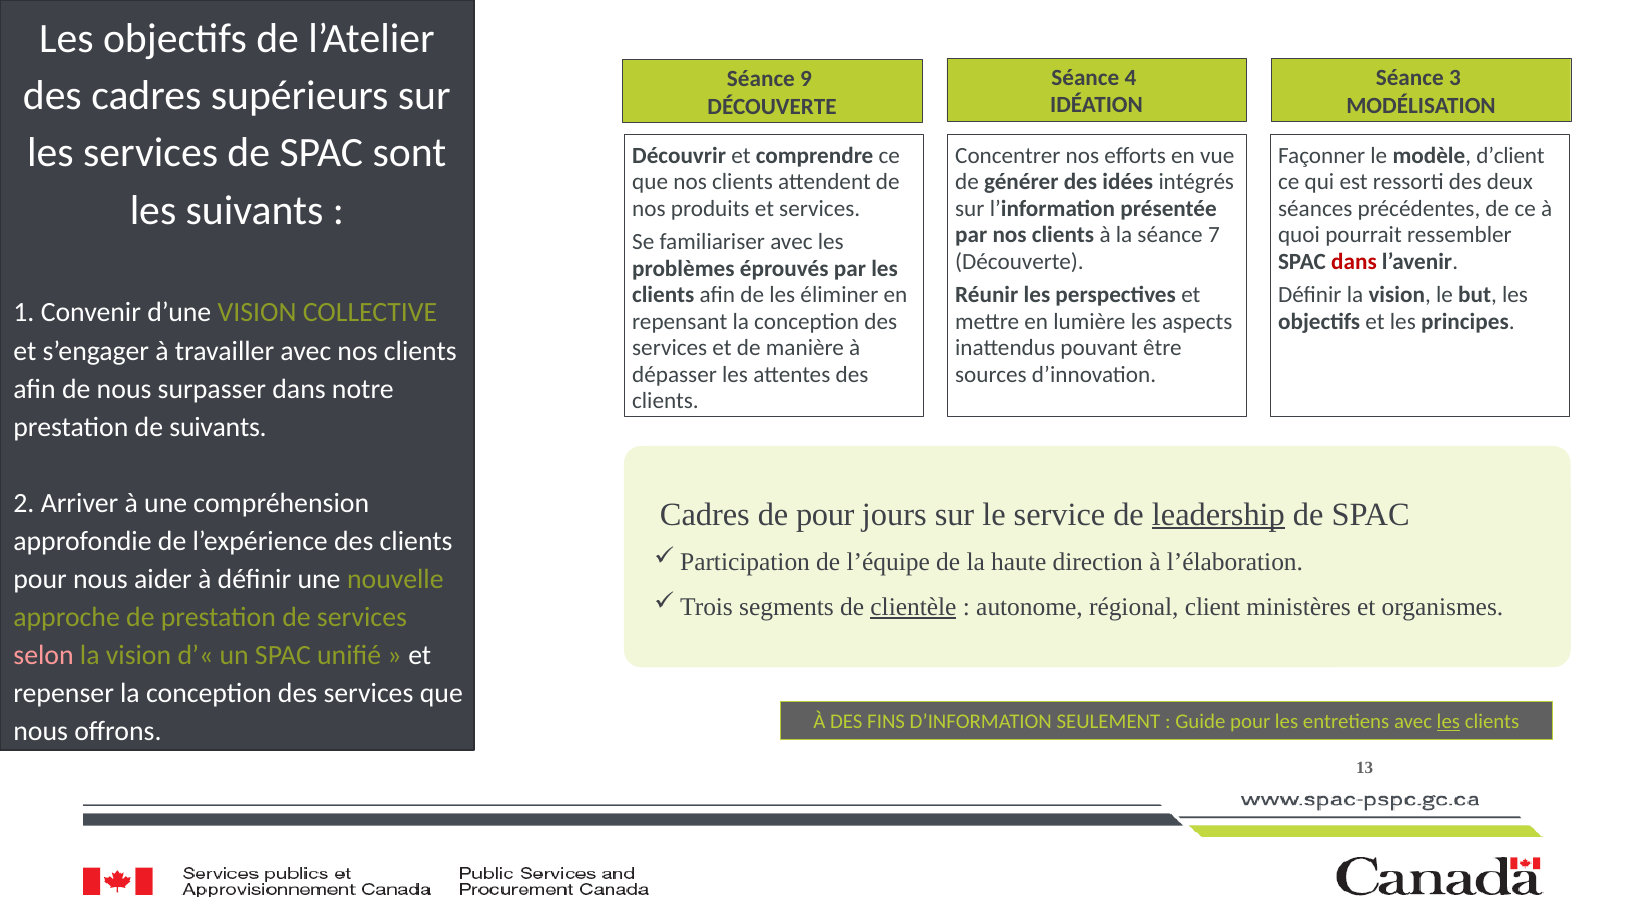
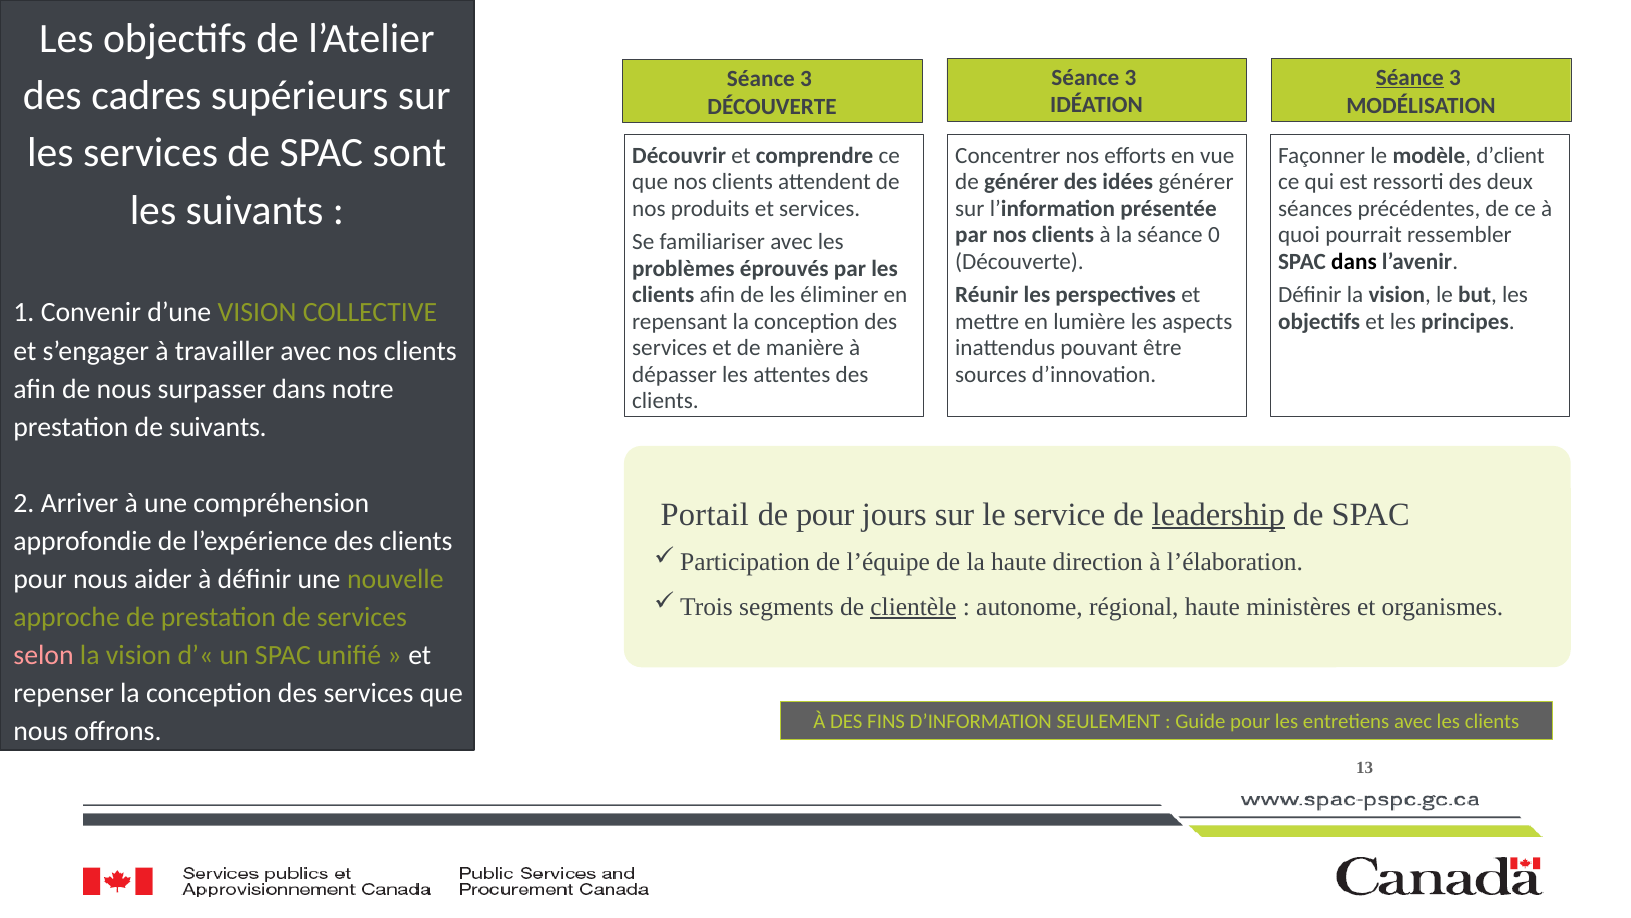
4: 4 -> 3 (1130, 77)
Séance underline: none -> present (1410, 78)
9: 9 -> 3 (806, 79)
idées intégrés: intégrés -> générer (1196, 182)
7: 7 -> 0 (1214, 235)
dans colour: red -> black (1354, 261)
Cadres: Cadres -> Portail (705, 514)
régional client: client -> haute (1212, 607)
les underline: present -> none (1448, 721)
